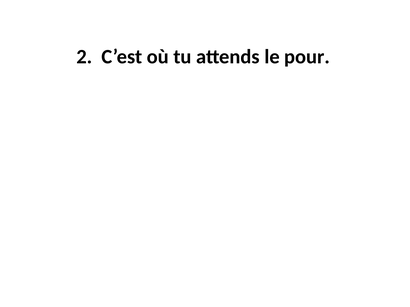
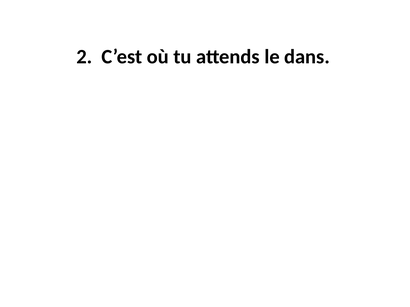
pour: pour -> dans (307, 57)
